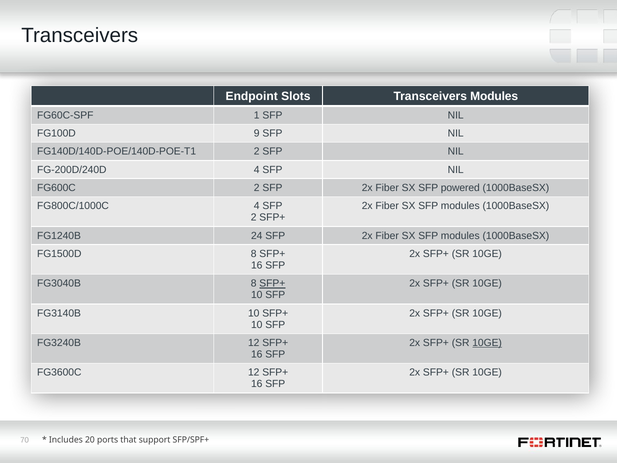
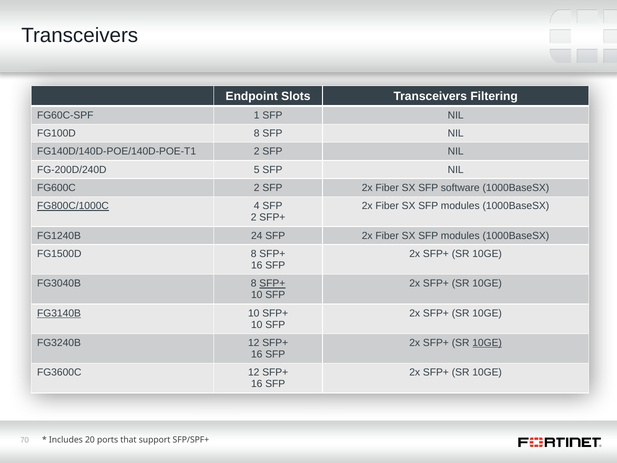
Transceivers Modules: Modules -> Filtering (494, 96)
FG100D 9: 9 -> 8 (257, 133)
FG-200D/240D 4: 4 -> 5 (257, 170)
powered: powered -> software (460, 188)
FG800C/1000C underline: none -> present (73, 206)
FG3140B underline: none -> present (59, 313)
